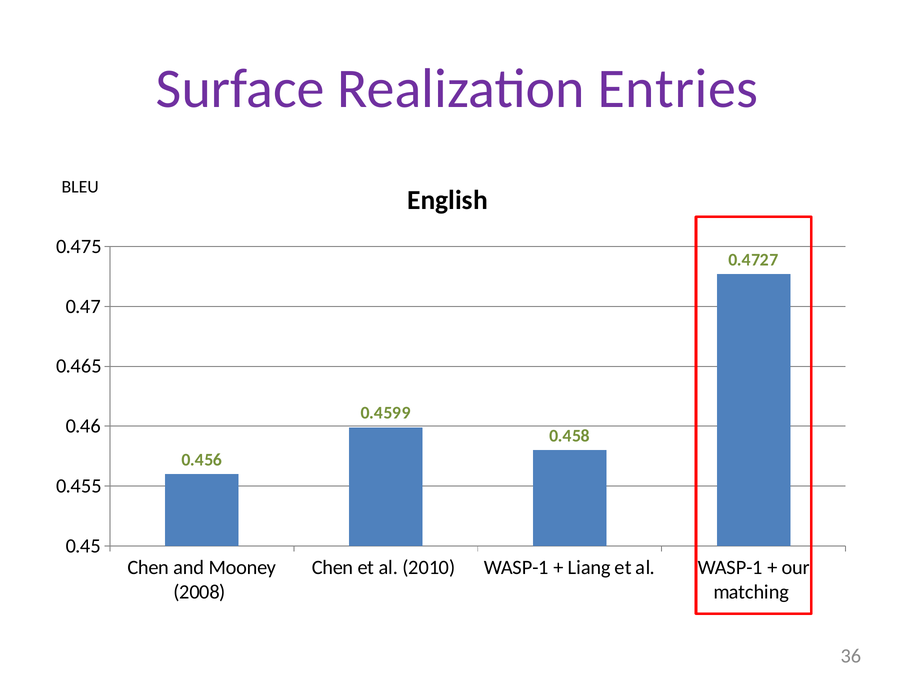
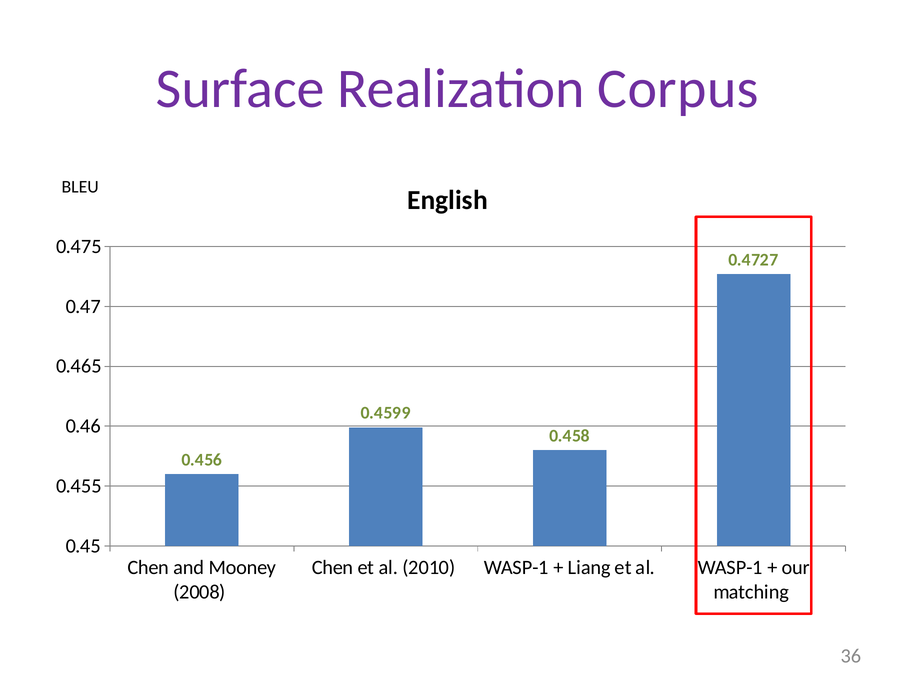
Entries: Entries -> Corpus (678, 89)
